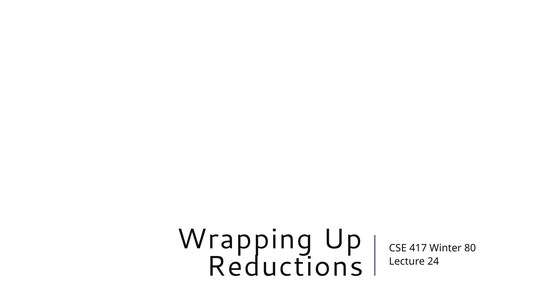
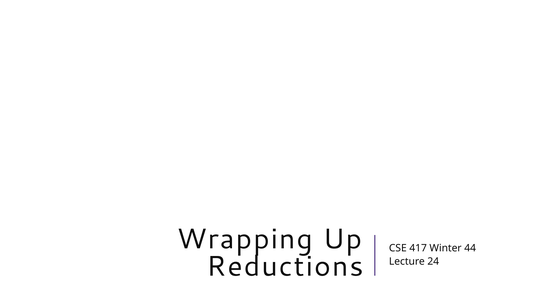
80: 80 -> 44 (470, 248)
